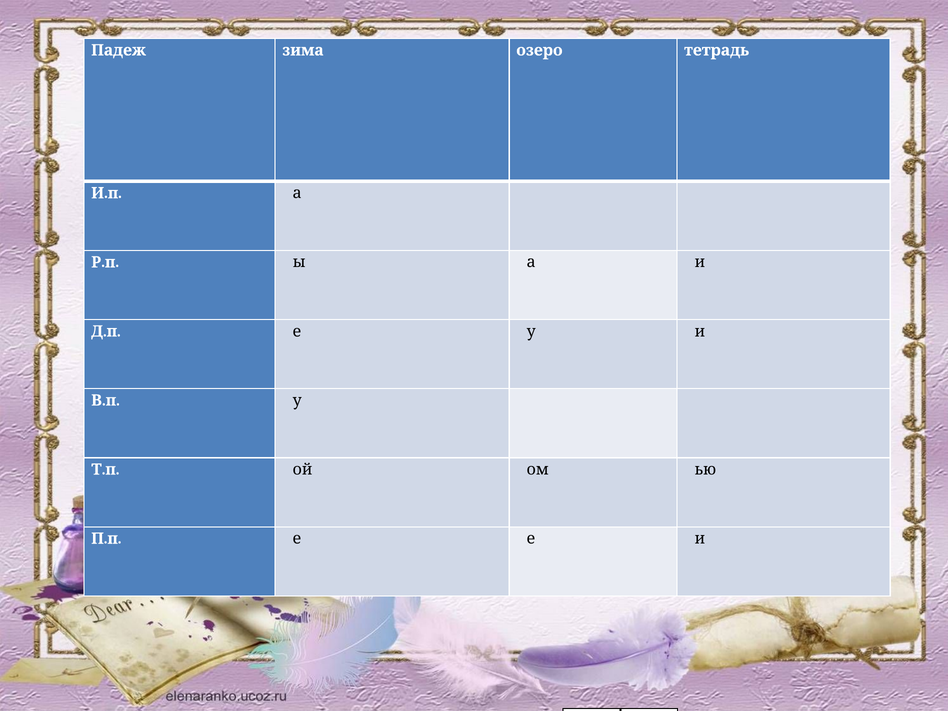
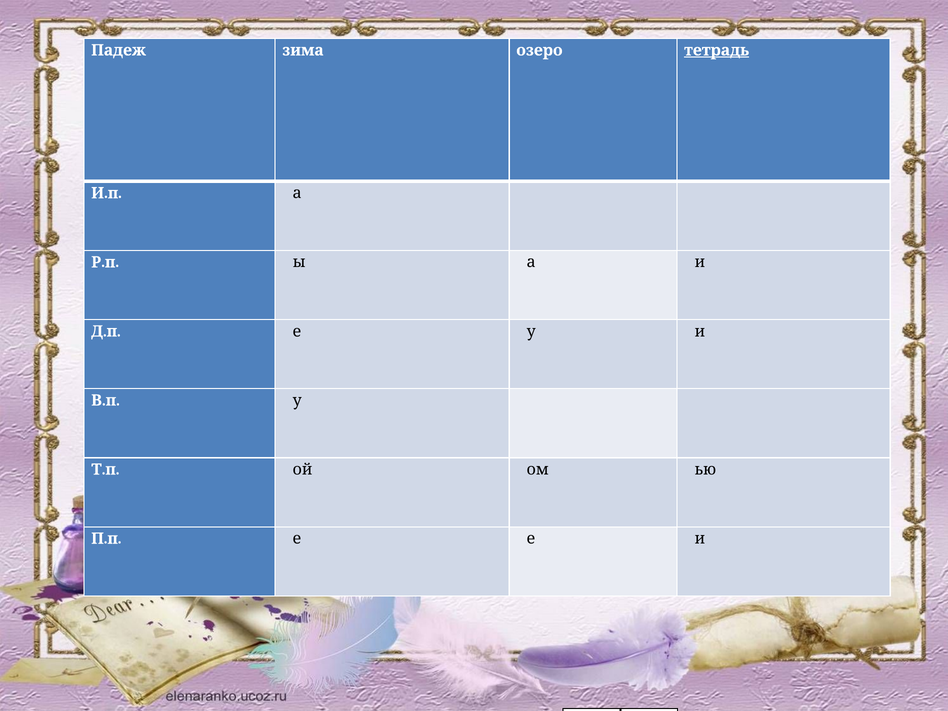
тетрадь underline: none -> present (717, 50)
